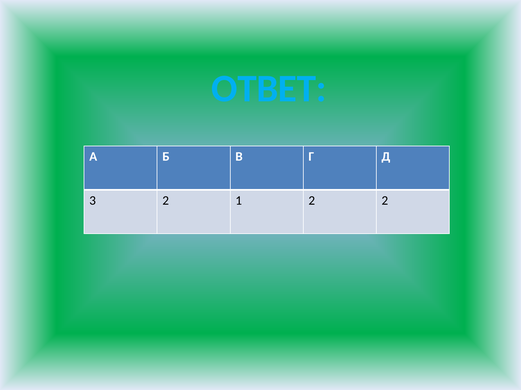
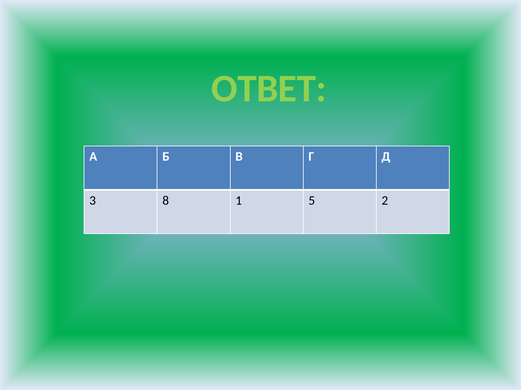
ОТВЕТ colour: light blue -> light green (269, 89)
3 2: 2 -> 8 (166, 201)
1 2: 2 -> 5 (312, 201)
